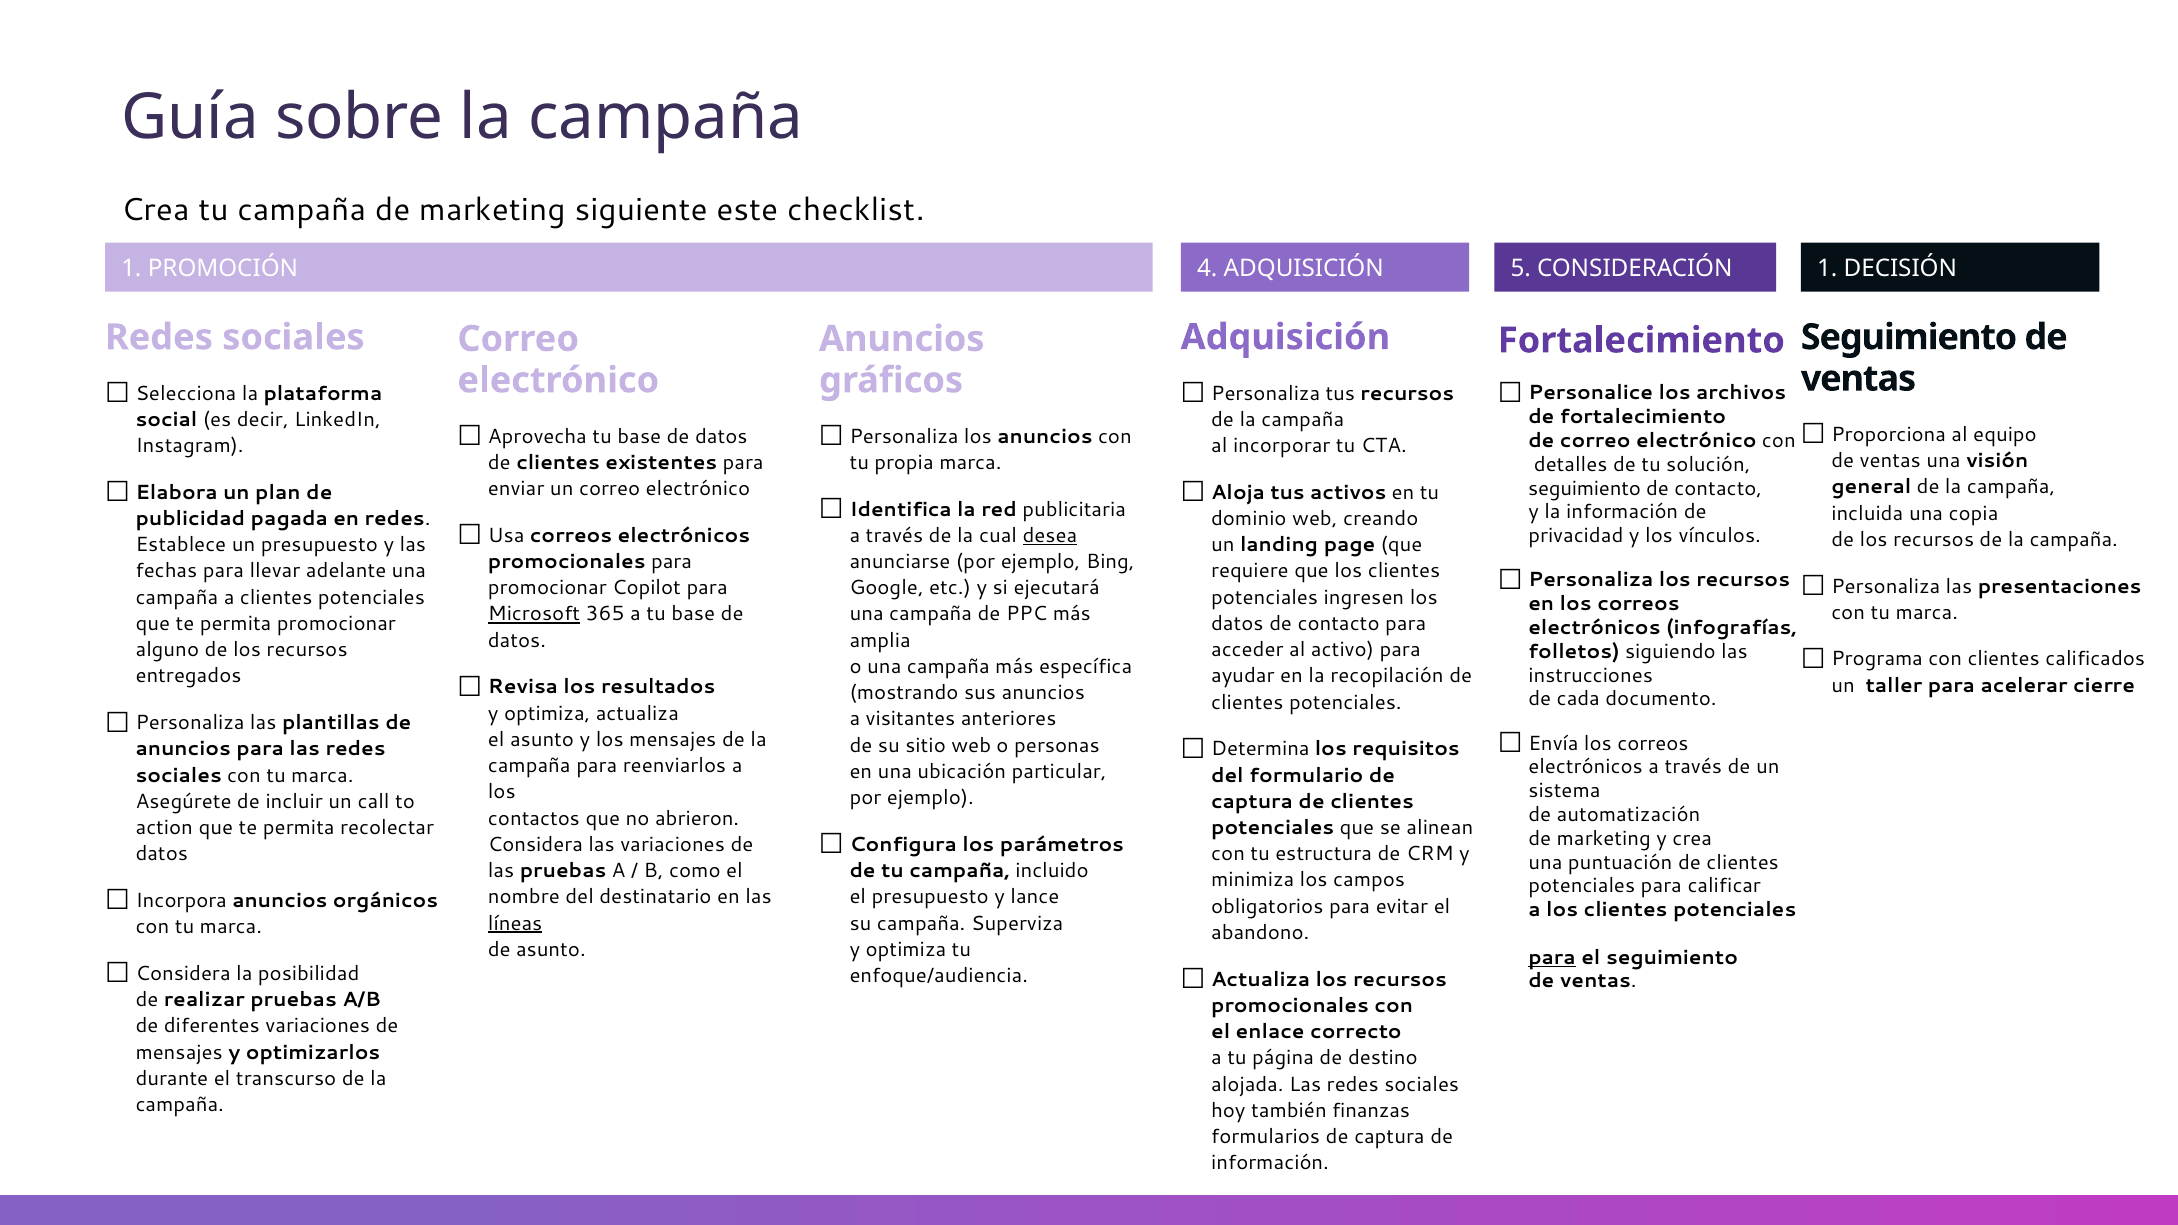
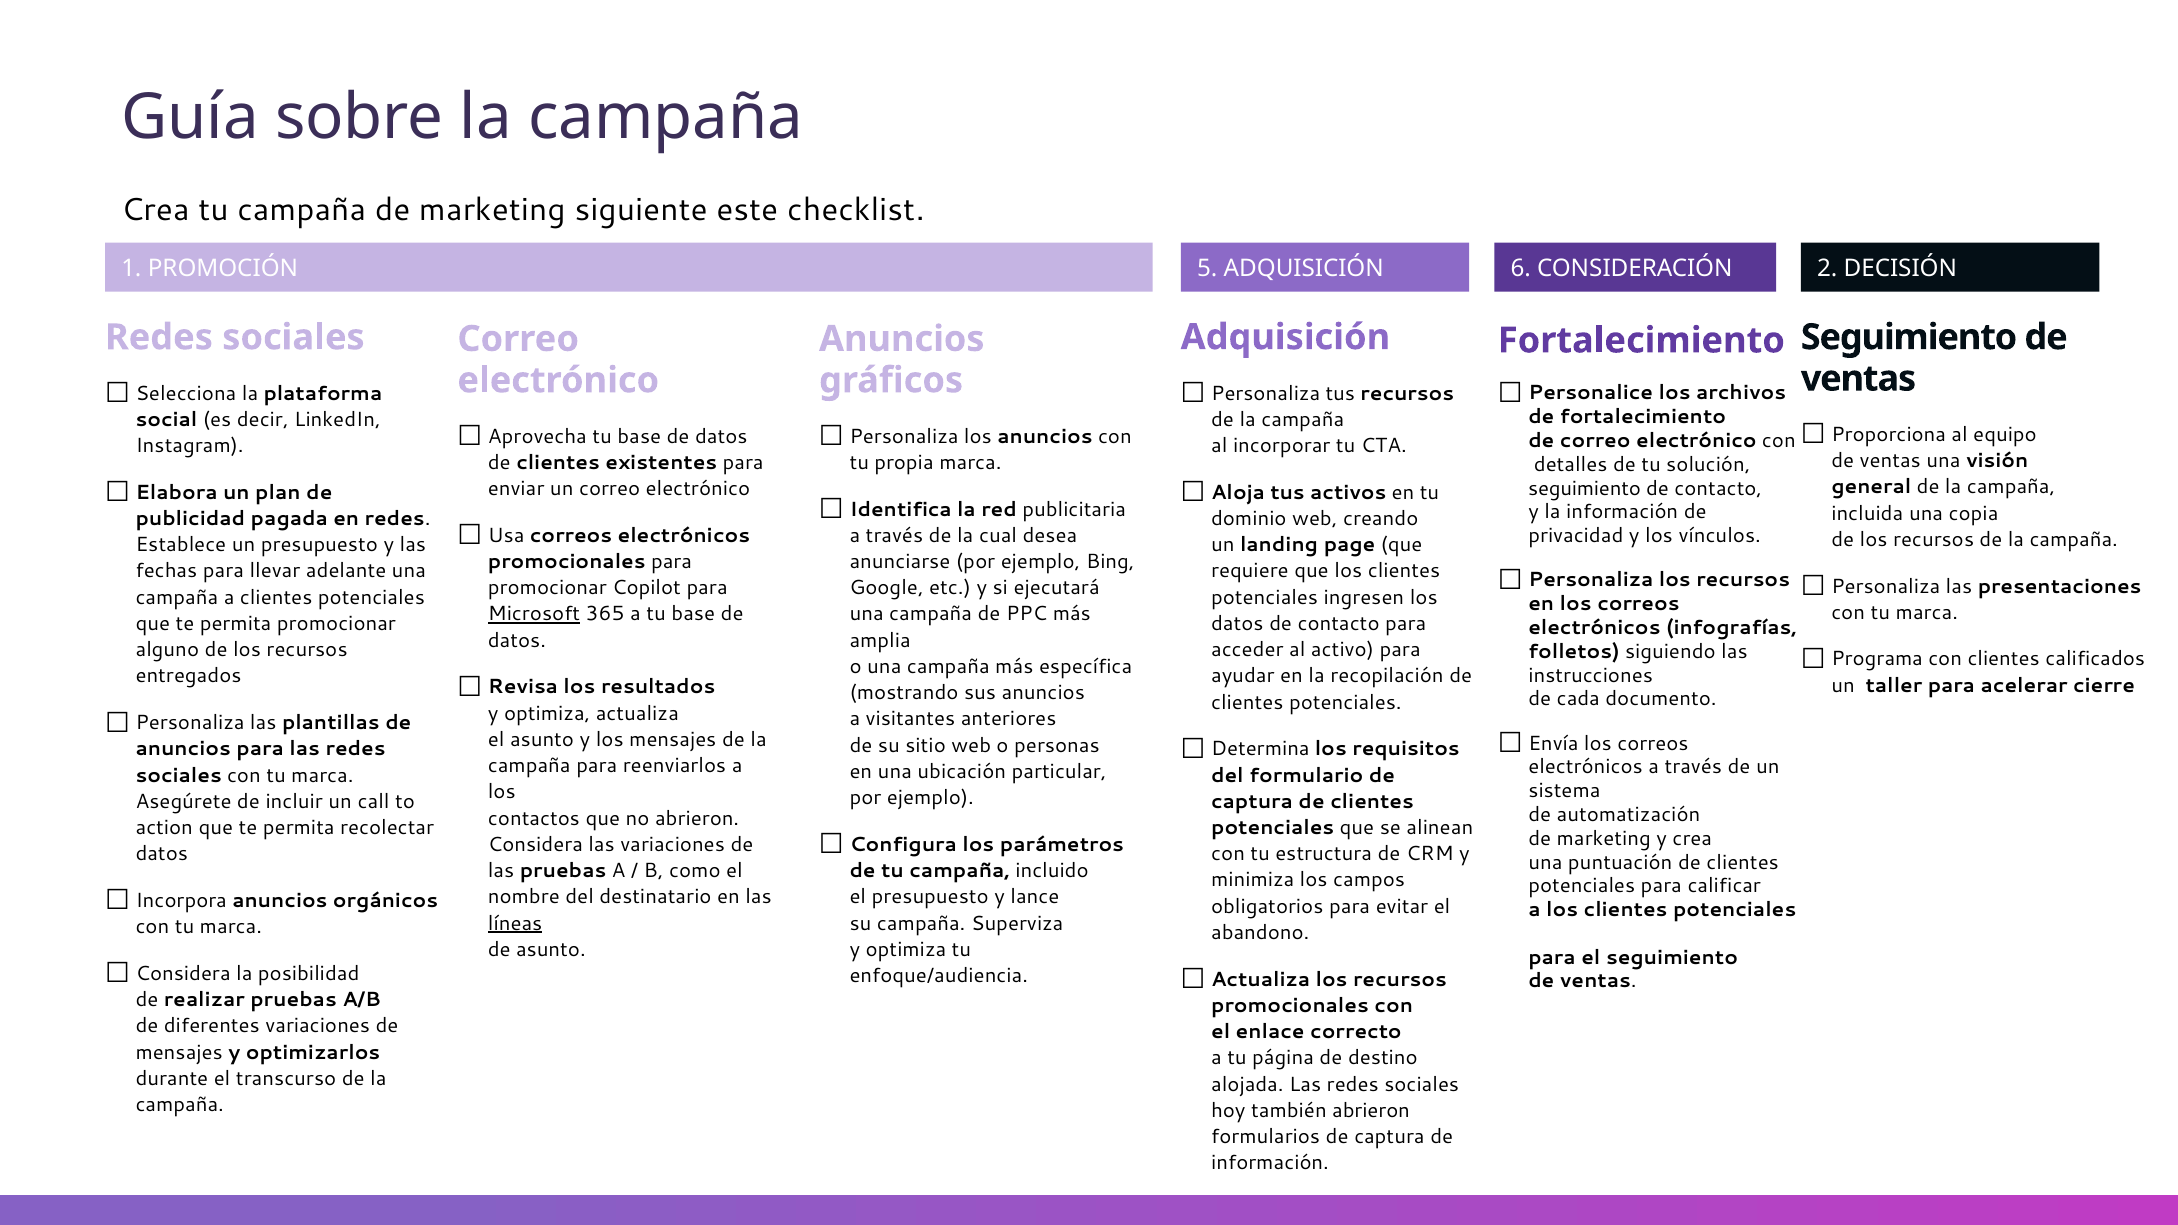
4: 4 -> 5 (1207, 269)
5: 5 -> 6 (1521, 269)
CONSIDERACIÓN 1: 1 -> 2 (1827, 269)
desea underline: present -> none (1050, 536)
para underline: present -> none (1552, 958)
también finanzas: finanzas -> abrieron (1371, 1111)
